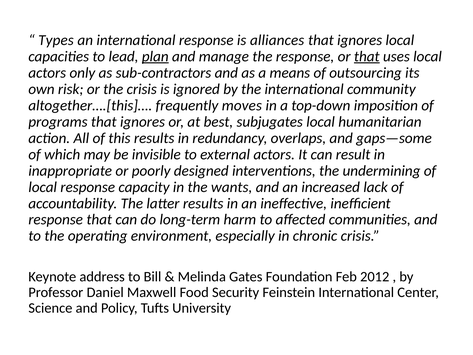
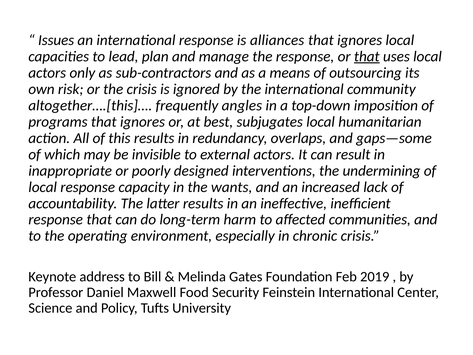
Types: Types -> Issues (56, 40)
plan underline: present -> none (155, 56)
moves: moves -> angles (242, 105)
2012: 2012 -> 2019 (375, 277)
